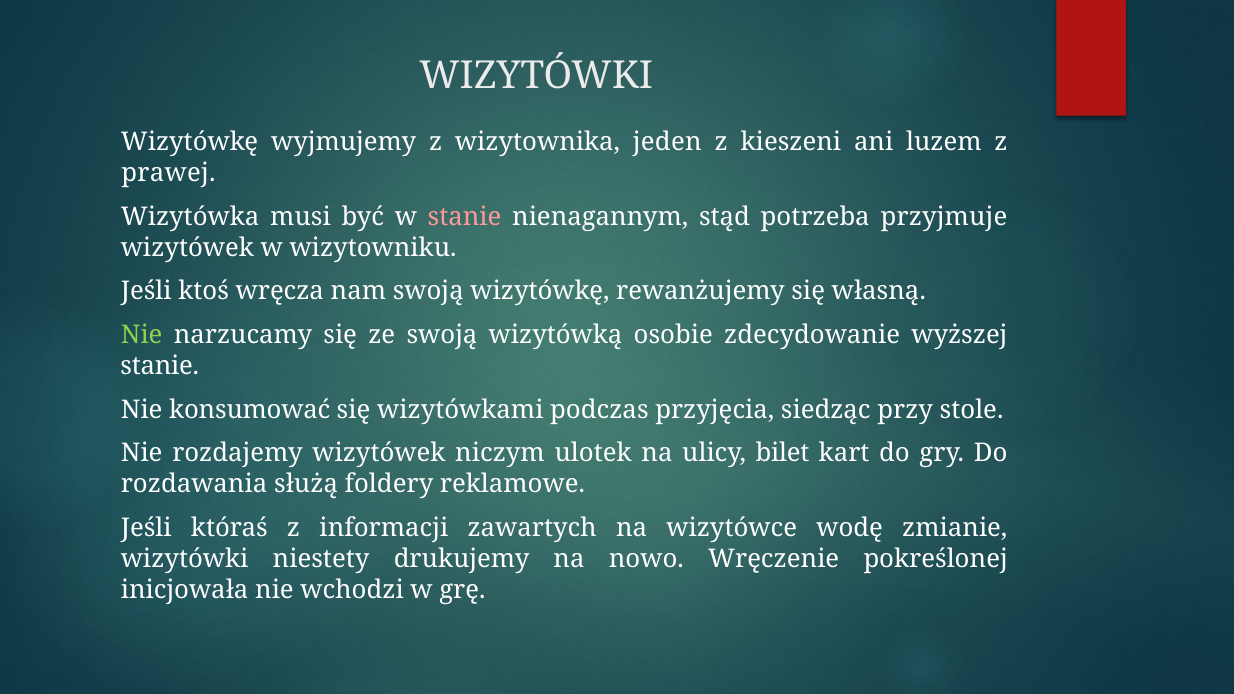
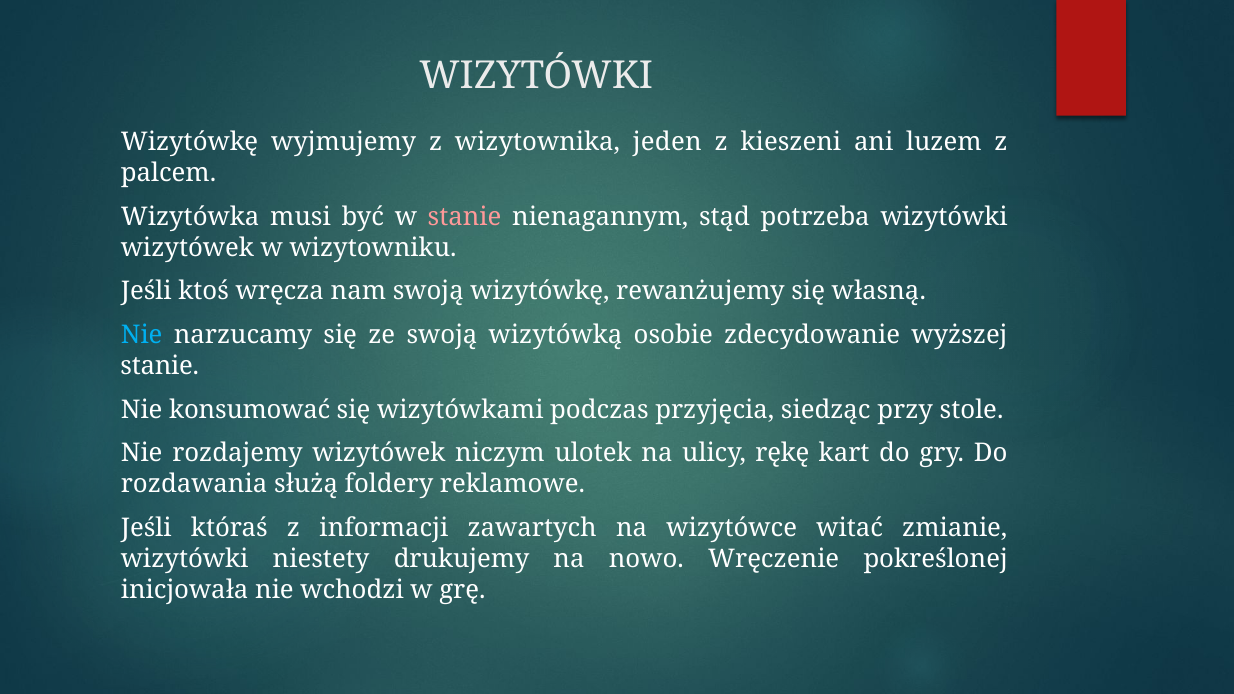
prawej: prawej -> palcem (169, 173)
potrzeba przyjmuje: przyjmuje -> wizytówki (944, 217)
Nie colour: light green -> light blue (142, 335)
bilet: bilet -> rękę (782, 453)
wodę: wodę -> witać (850, 528)
